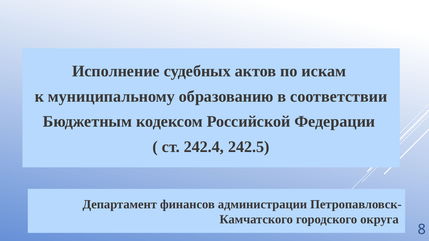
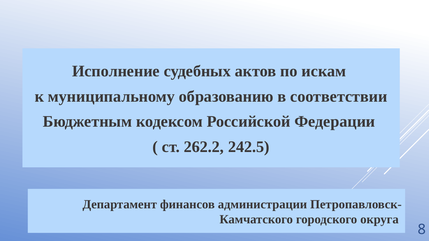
242.4: 242.4 -> 262.2 (204, 147)
